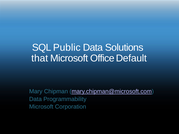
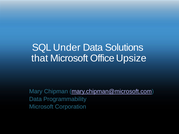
Public: Public -> Under (67, 48)
Default: Default -> Upsize (131, 58)
